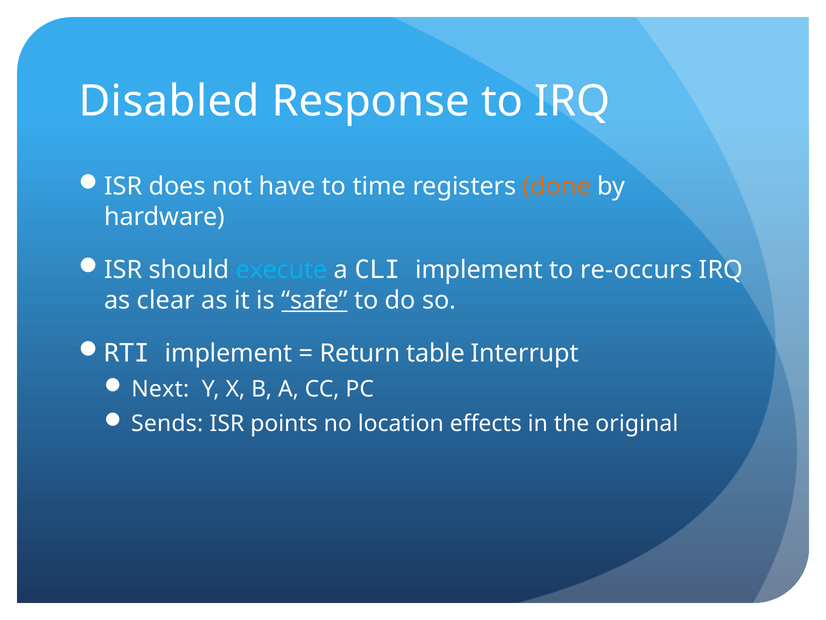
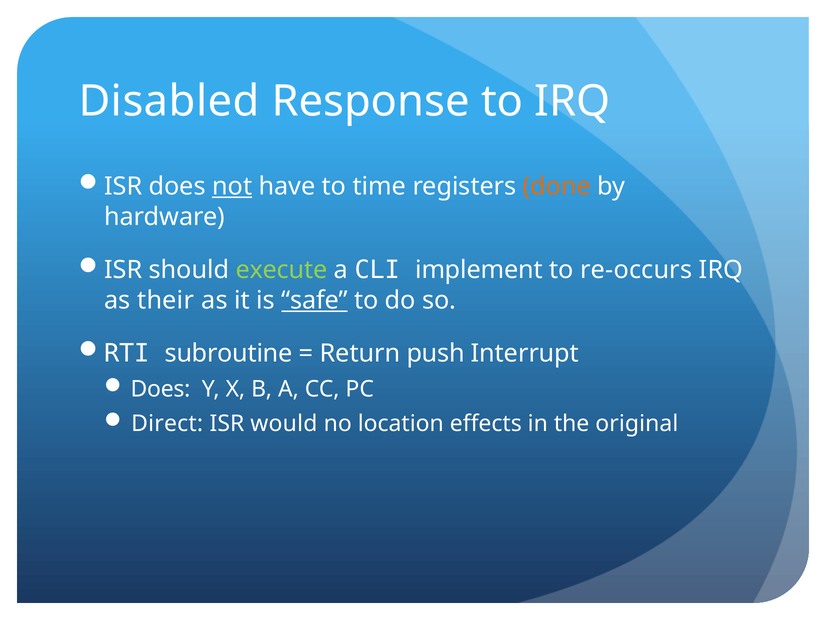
not underline: none -> present (232, 186)
execute colour: light blue -> light green (282, 270)
clear: clear -> their (166, 300)
implement: implement -> subroutine (229, 353)
table: table -> push (436, 353)
Next: Next -> Does (160, 389)
Sends: Sends -> Direct (167, 423)
points: points -> would (284, 423)
